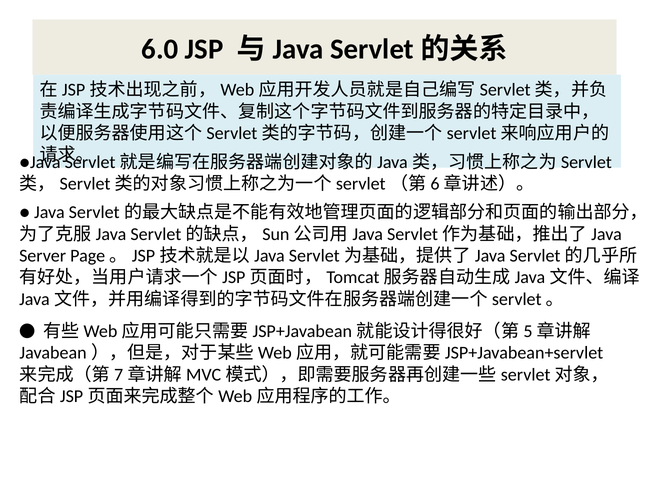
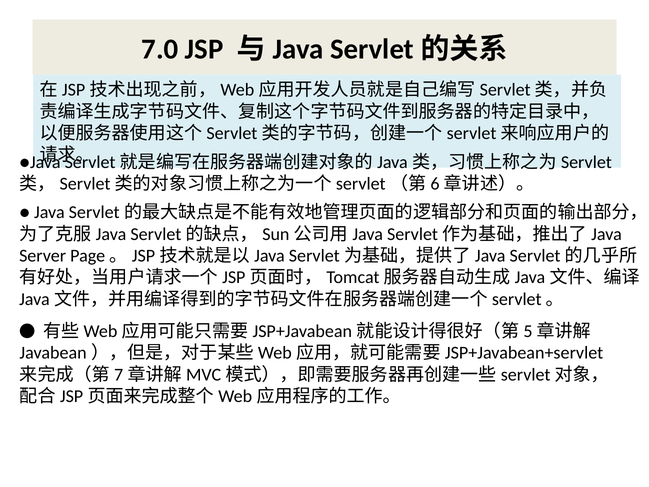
6.0: 6.0 -> 7.0 (160, 49)
